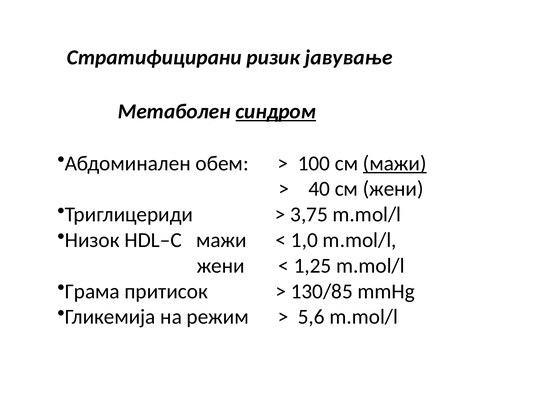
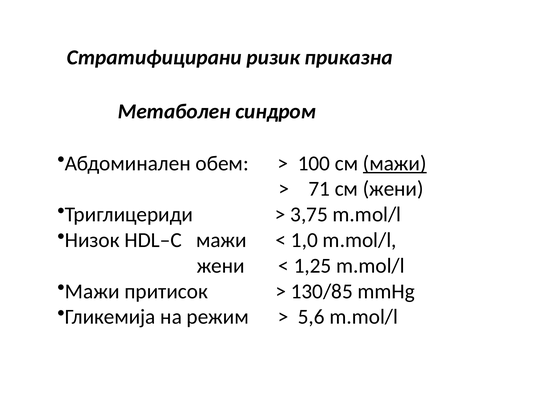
јавување: јавување -> приказна (349, 57)
синдром underline: present -> none (276, 112)
40: 40 -> 71 (319, 189)
Грама: Грама -> Мажи (92, 291)
